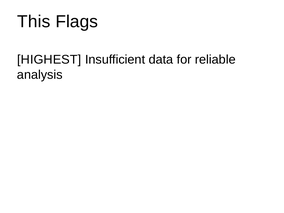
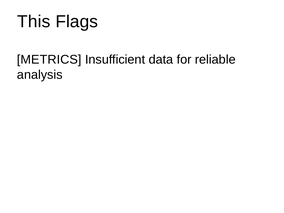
HIGHEST: HIGHEST -> METRICS (49, 60)
